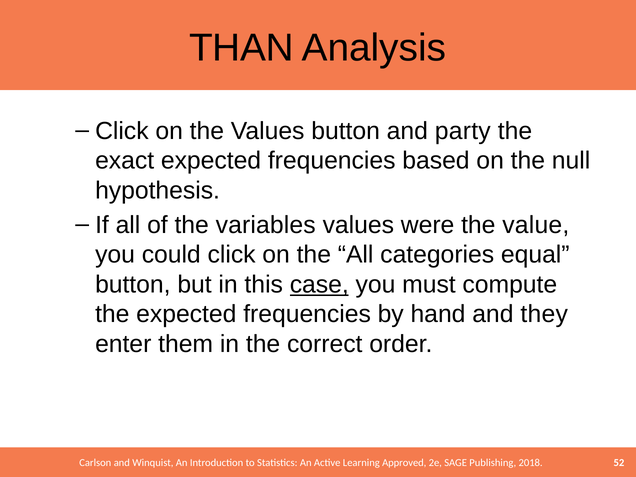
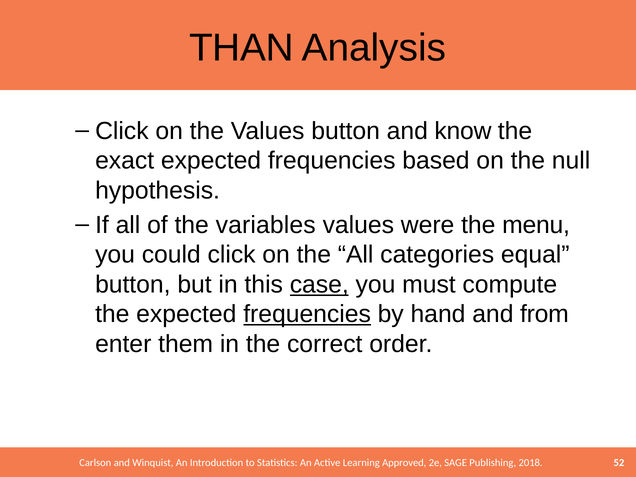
party: party -> know (463, 131)
value: value -> menu (536, 225)
frequencies underline: none -> present (307, 314)
they: they -> from (544, 314)
